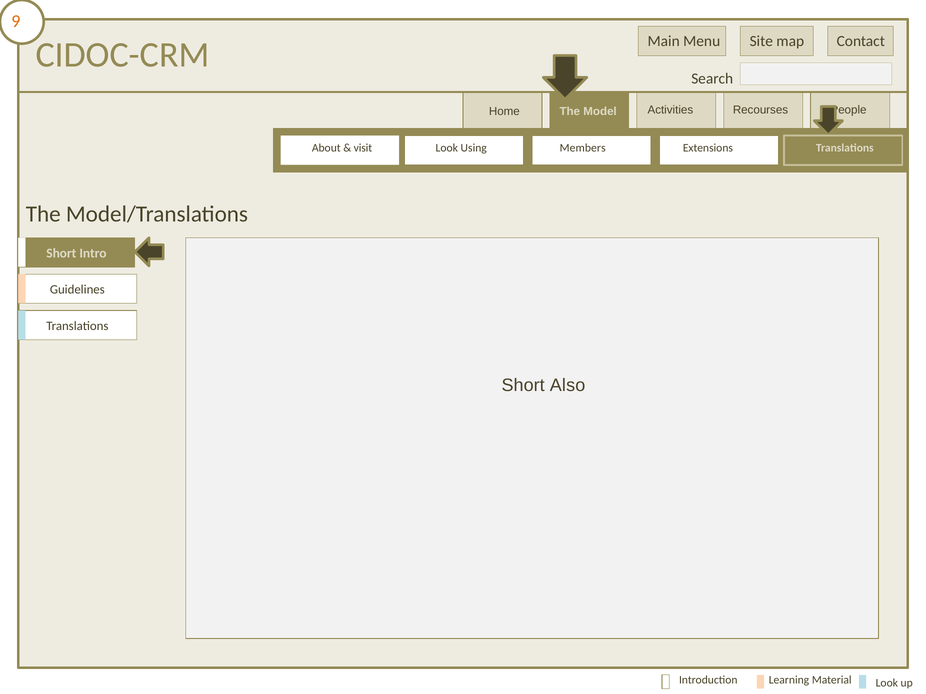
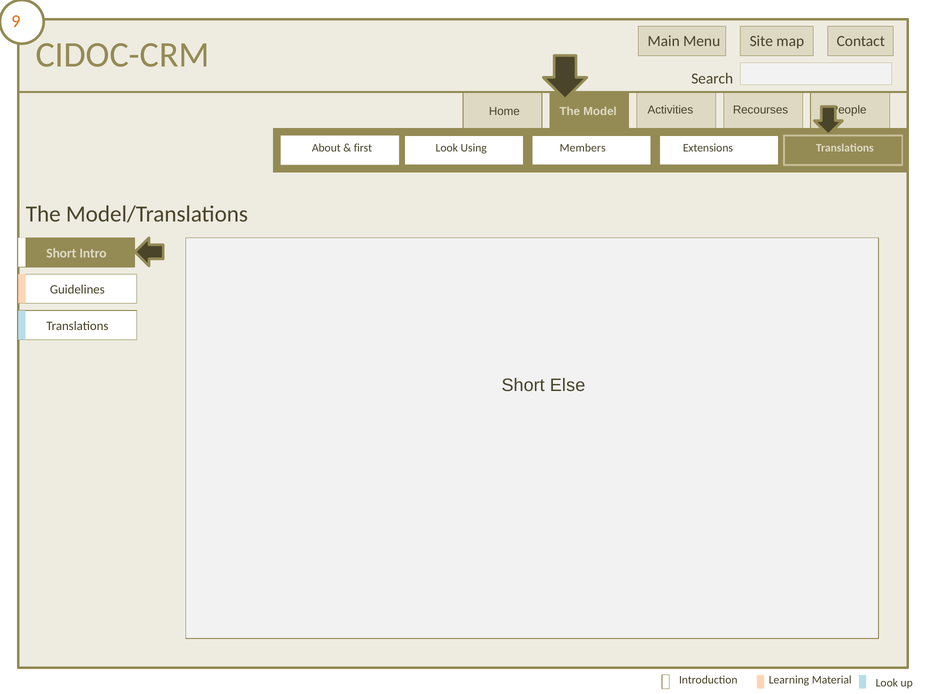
visit: visit -> first (363, 148)
Also: Also -> Else (568, 386)
